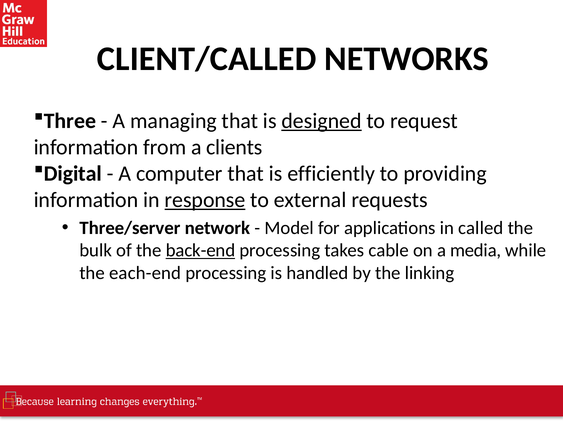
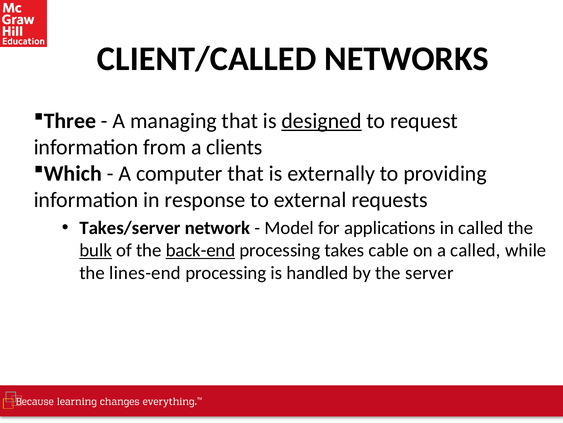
Digital: Digital -> Which (73, 173)
efficiently: efficiently -> externally (331, 173)
response underline: present -> none (205, 200)
Three/server: Three/server -> Takes/server (130, 227)
bulk underline: none -> present (96, 250)
a media: media -> called (475, 250)
each-end: each-end -> lines-end (145, 273)
linking: linking -> server (429, 273)
